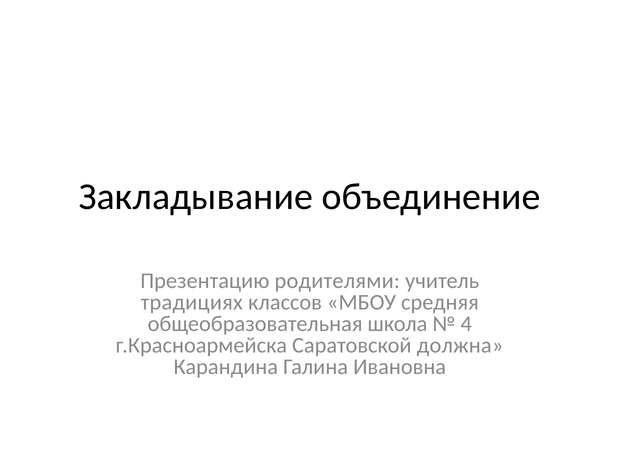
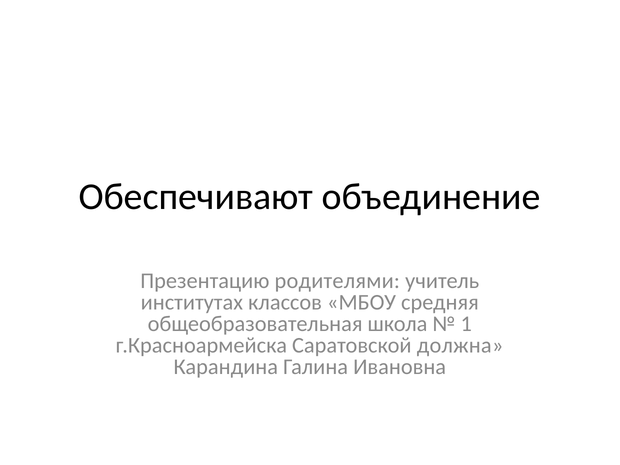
Закладывание: Закладывание -> Обеспечивают (196, 197)
традициях: традициях -> институтах (192, 302)
4: 4 -> 1 (466, 324)
